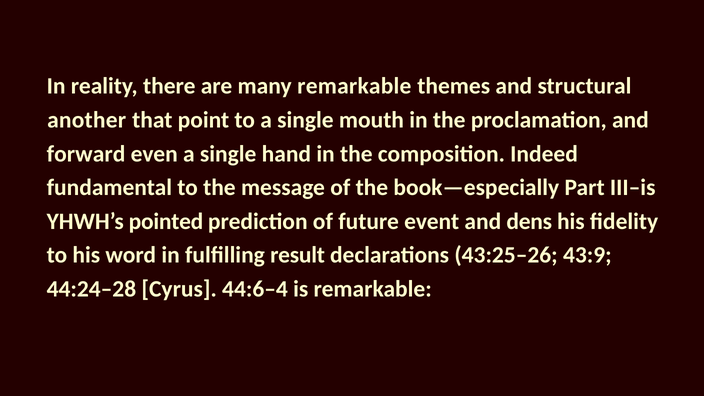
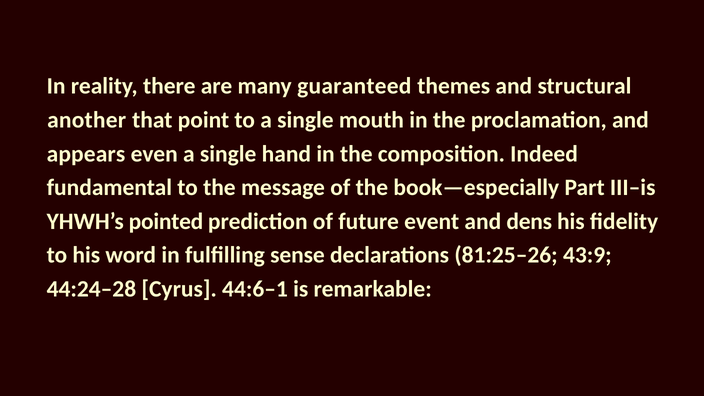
many remarkable: remarkable -> guaranteed (354, 86)
forward: forward -> appears (86, 154)
result: result -> sense (297, 255)
43:25–26: 43:25–26 -> 81:25–26 (506, 255)
44:6–4: 44:6–4 -> 44:6–1 (255, 289)
